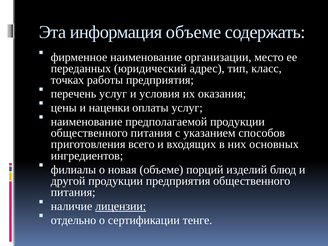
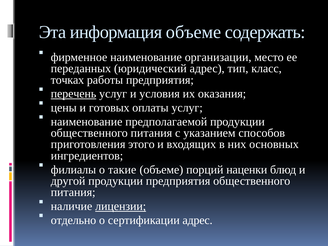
перечень underline: none -> present (74, 94)
наценки: наценки -> готовых (109, 108)
всего: всего -> этого (141, 144)
новая: новая -> такие (122, 170)
изделий: изделий -> наценки (247, 170)
сертификации тенге: тенге -> адрес (198, 220)
